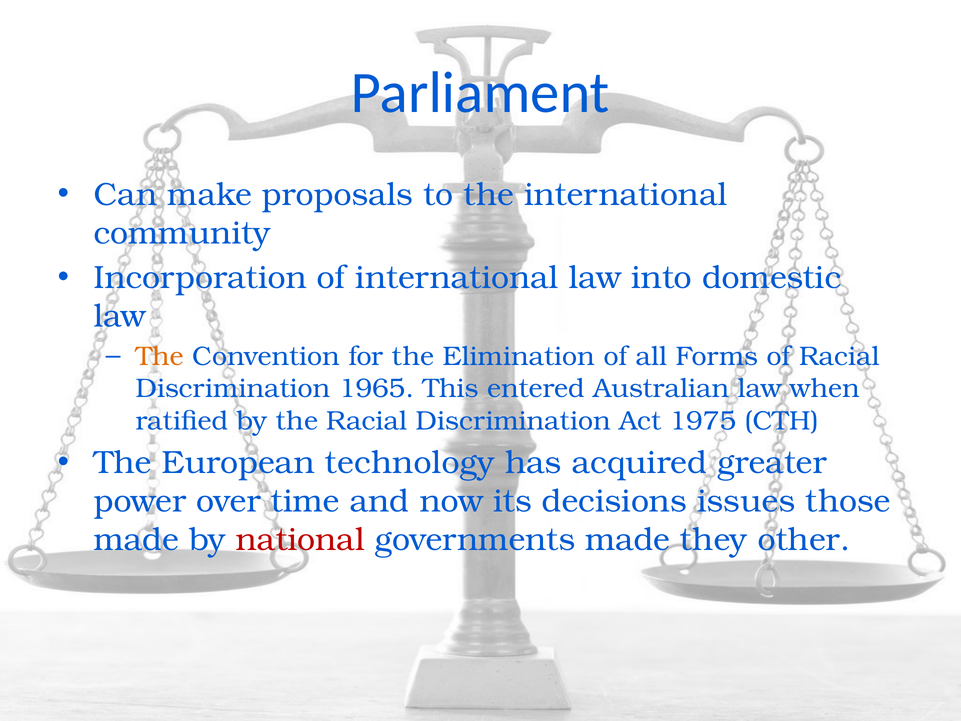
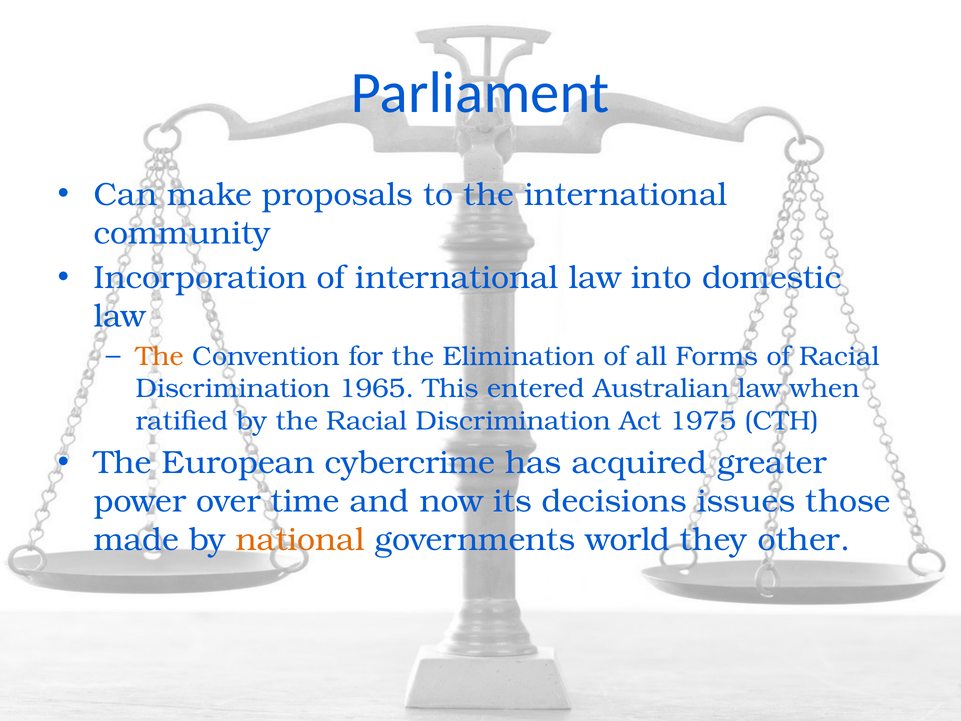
technology: technology -> cybercrime (410, 463)
national colour: red -> orange (300, 539)
governments made: made -> world (628, 539)
